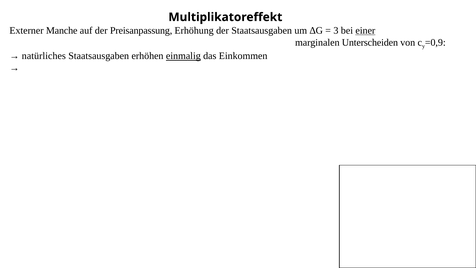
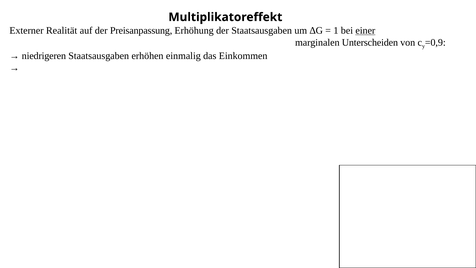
Manche: Manche -> Realität (62, 31)
3: 3 -> 1 (336, 31)
natürliches: natürliches -> niedrigeren (44, 56)
einmalig underline: present -> none (183, 56)
